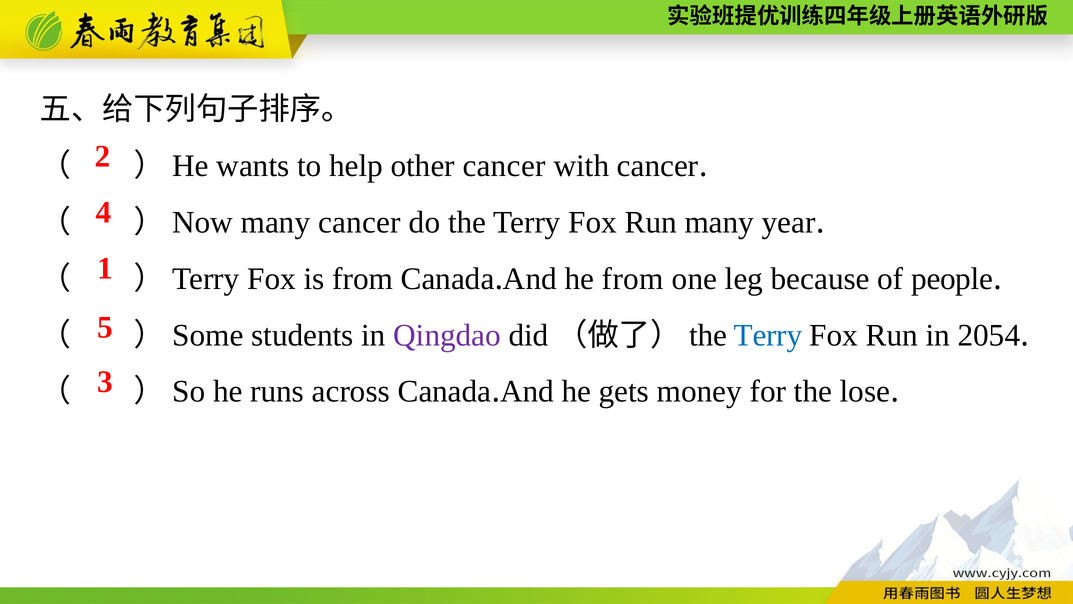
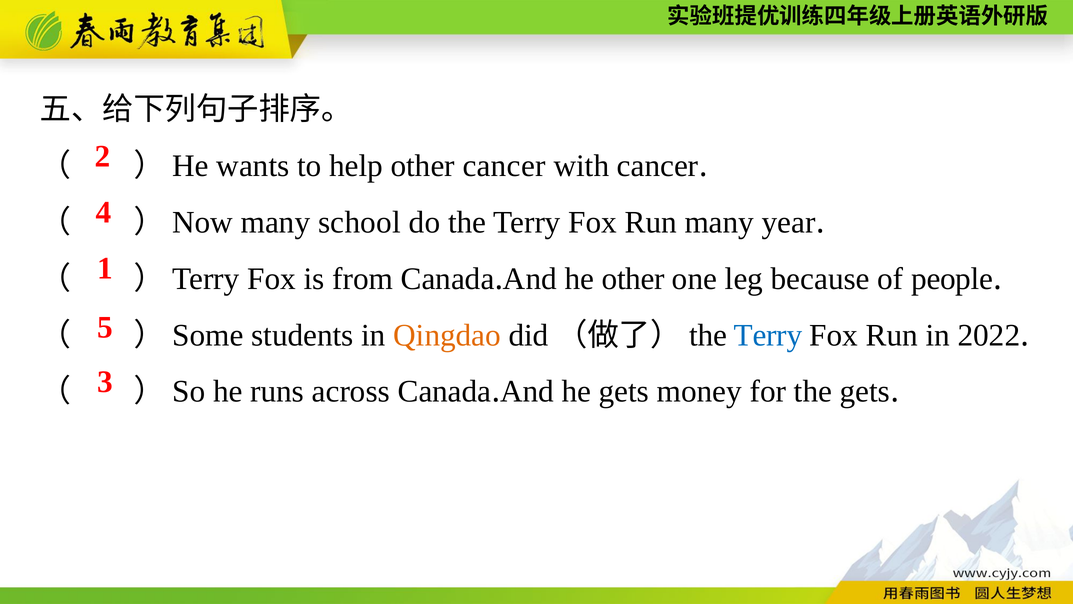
many cancer: cancer -> school (359, 222)
he from: from -> other (633, 279)
Qingdao colour: purple -> orange (447, 335)
2054: 2054 -> 2022 (989, 335)
the lose: lose -> gets (865, 391)
